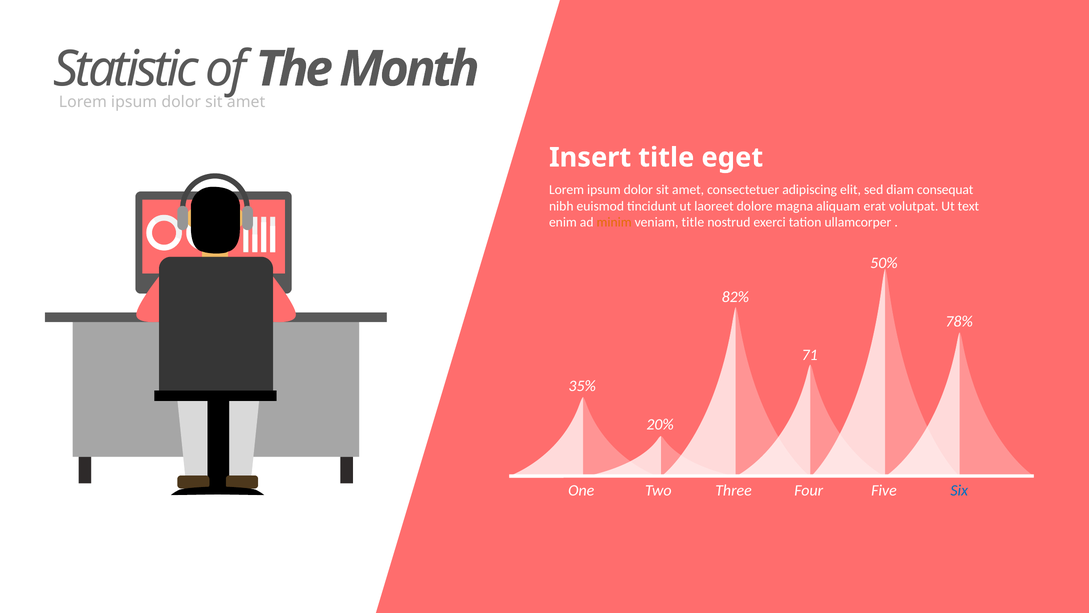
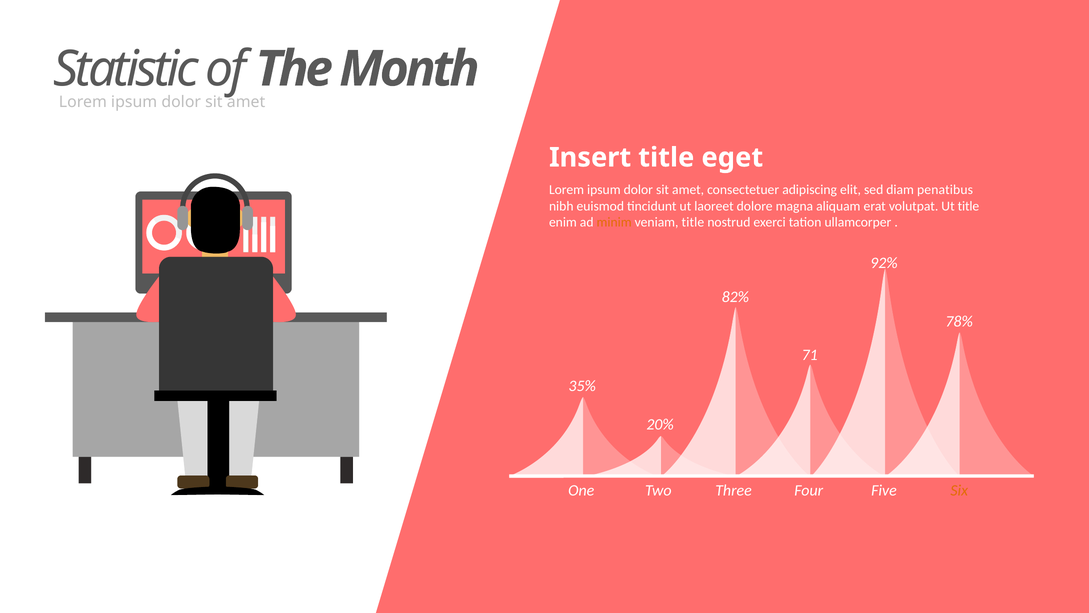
consequat: consequat -> penatibus (945, 190)
Ut text: text -> title (968, 206)
50%: 50% -> 92% (884, 263)
Six colour: blue -> orange (959, 490)
